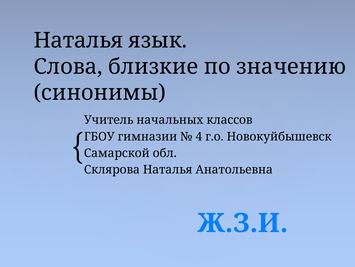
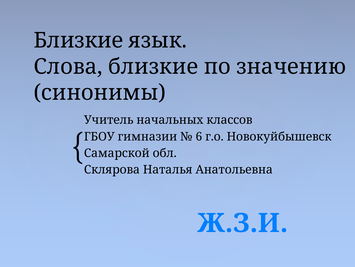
Наталья: Наталья -> Близкие (78, 40)
4: 4 -> 6 (199, 136)
